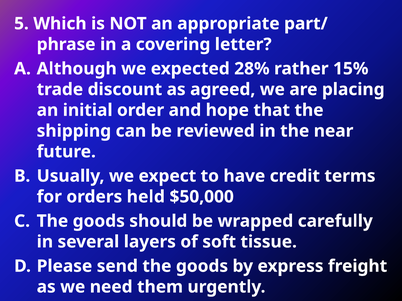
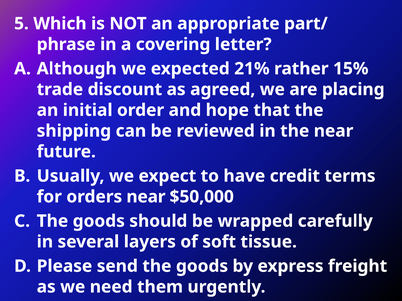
28%: 28% -> 21% (252, 69)
orders held: held -> near (146, 197)
